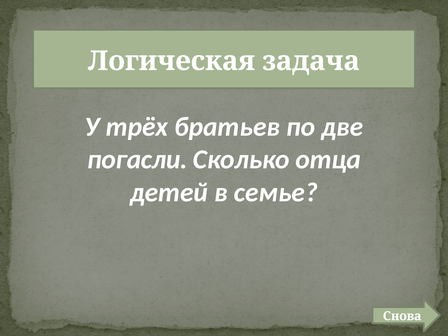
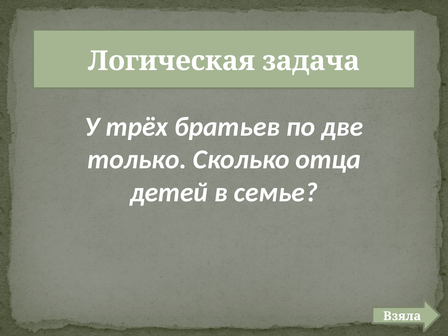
погасли: погасли -> только (137, 160)
Снова: Снова -> Взяла (402, 316)
